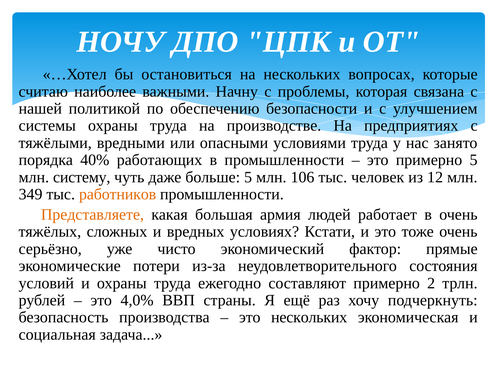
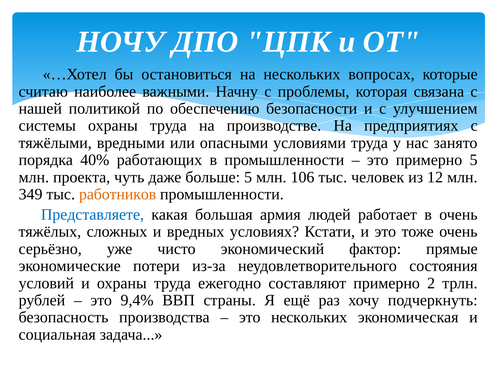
систему: систему -> проекта (82, 177)
Представляете colour: orange -> blue (92, 214)
4,0%: 4,0% -> 9,4% (137, 300)
